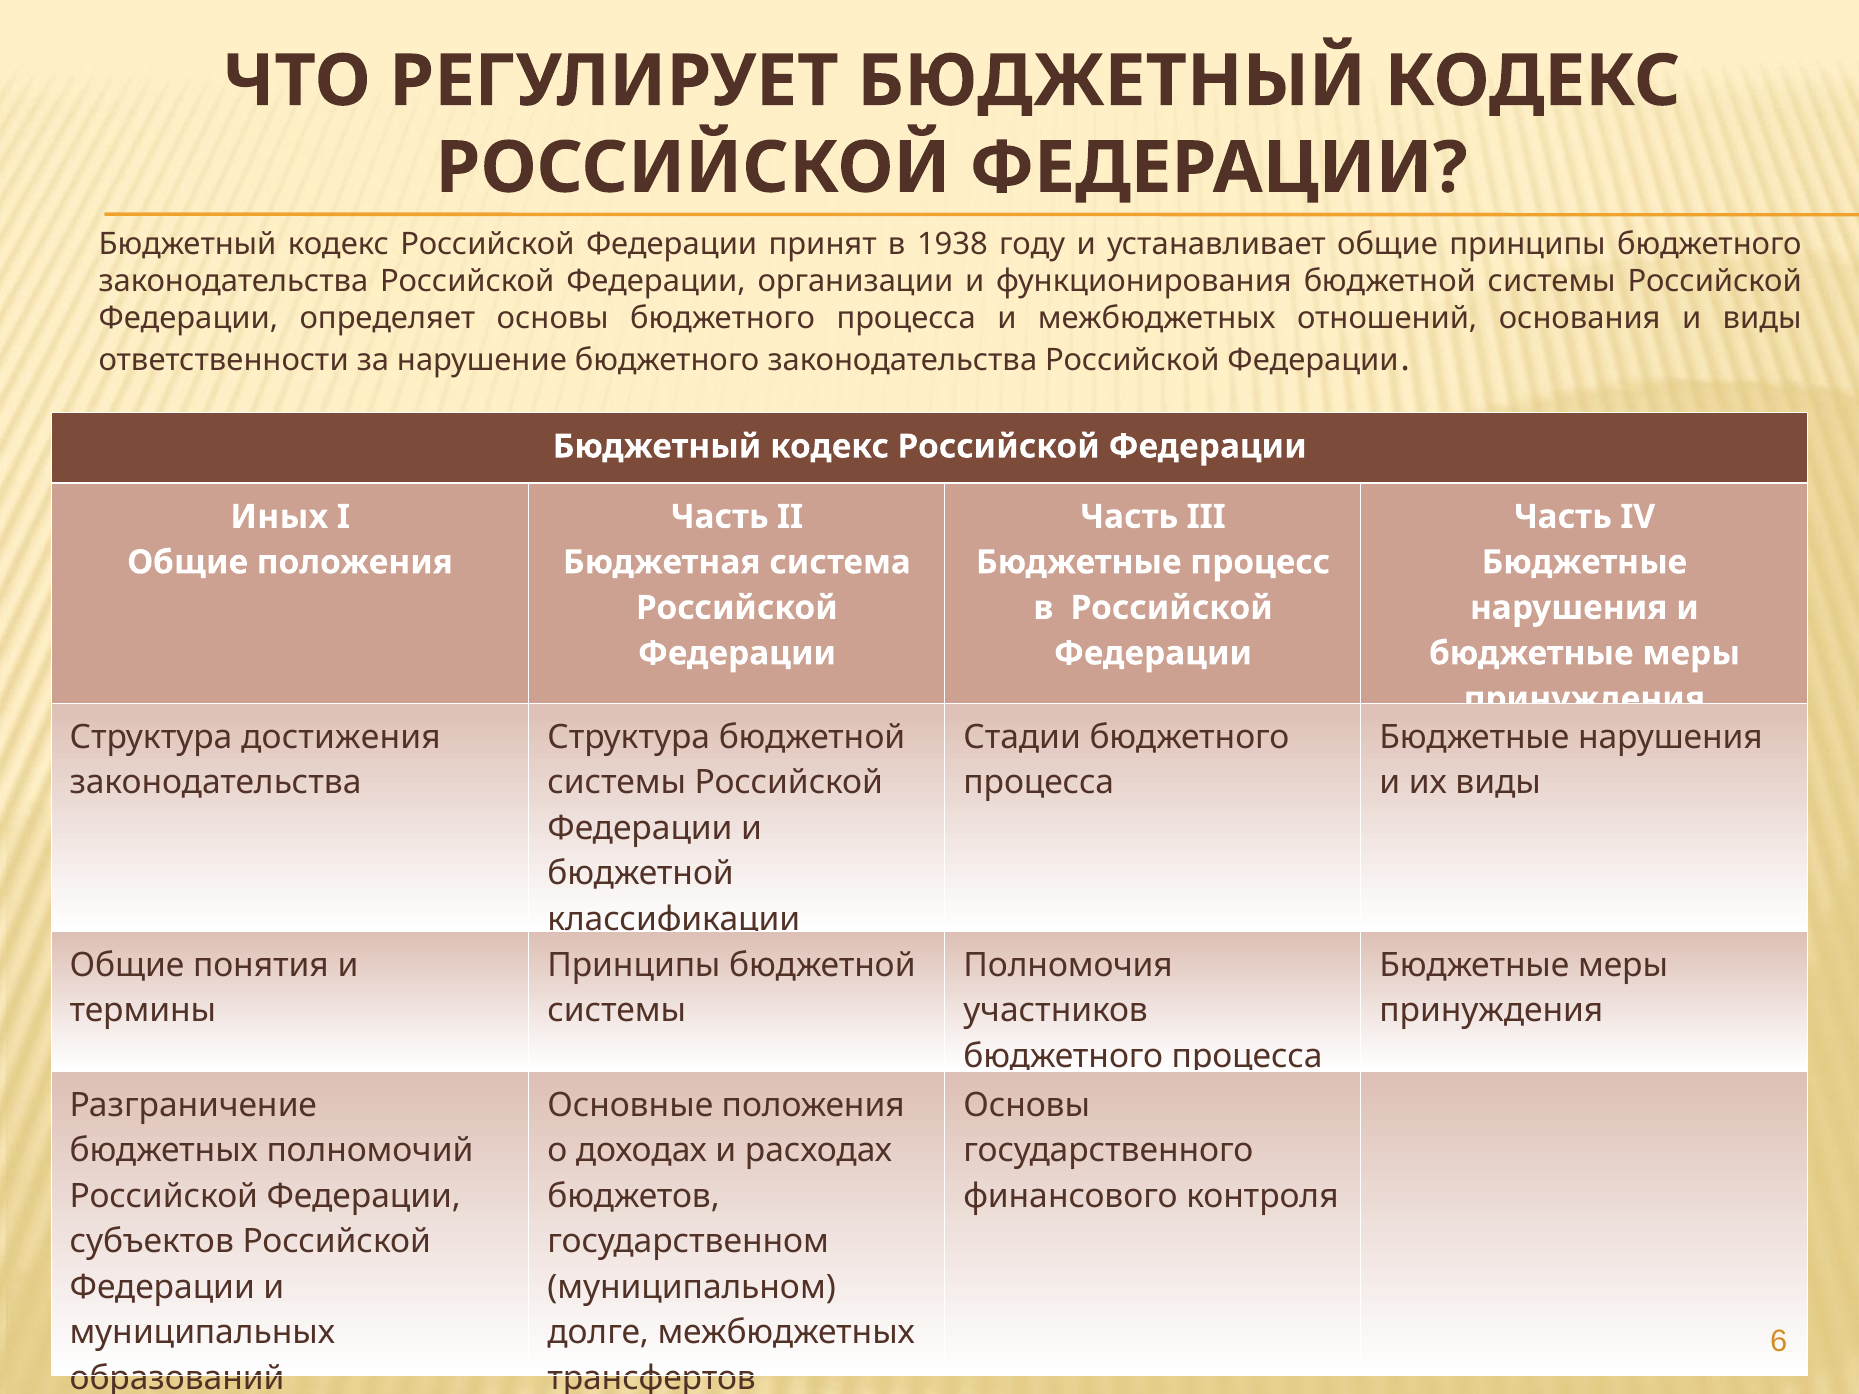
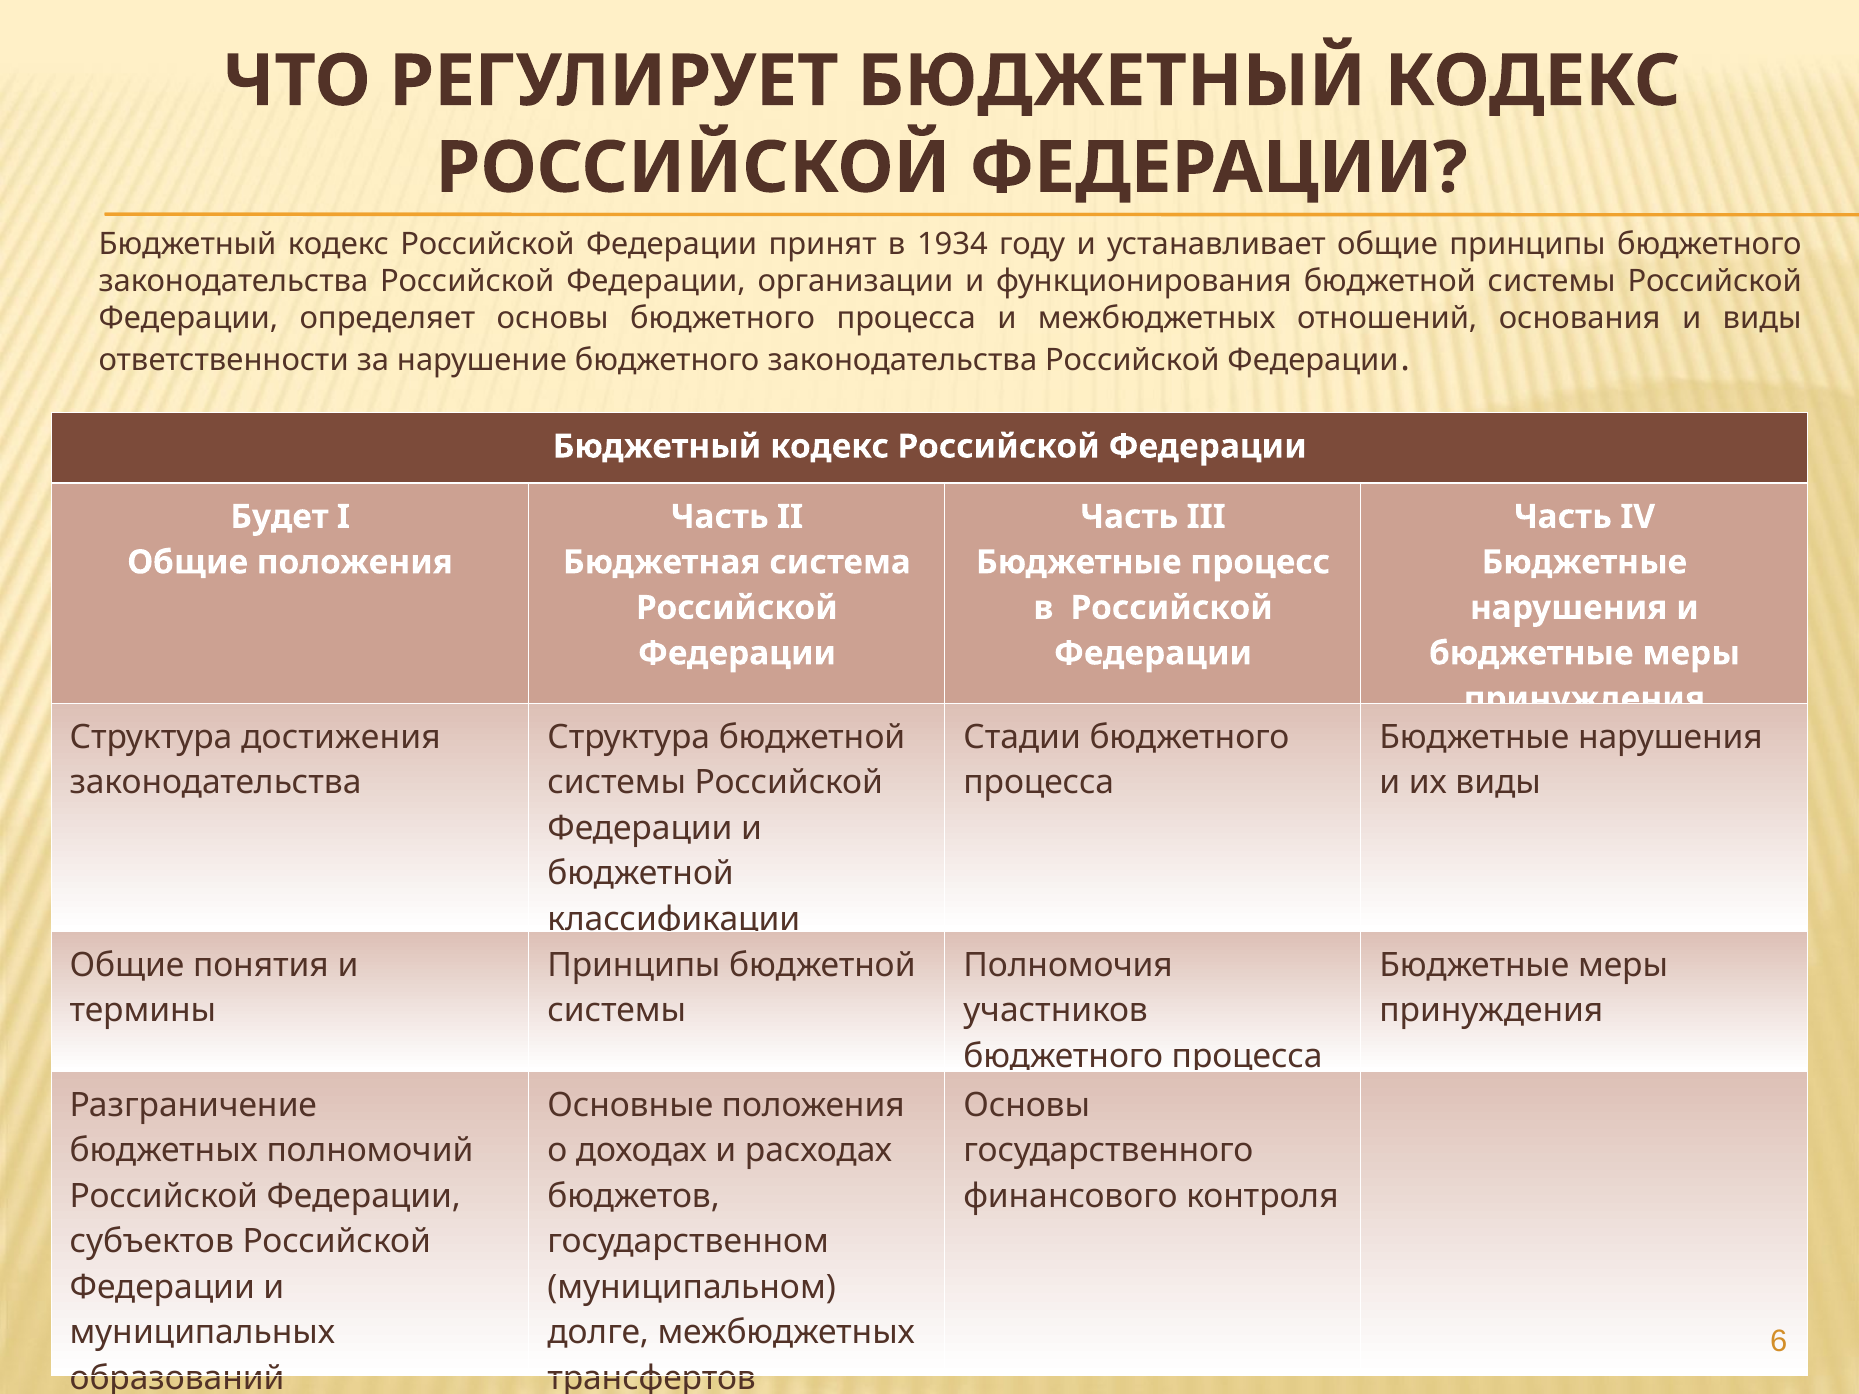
1938: 1938 -> 1934 (952, 244)
Иных: Иных -> Будет (279, 517)
